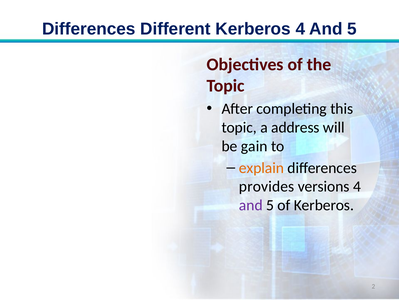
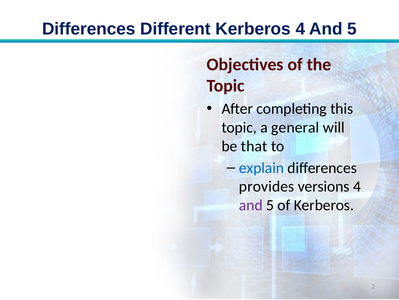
address: address -> general (295, 127)
gain: gain -> that (254, 146)
explain colour: orange -> blue (261, 168)
